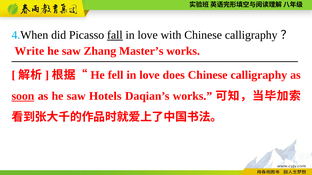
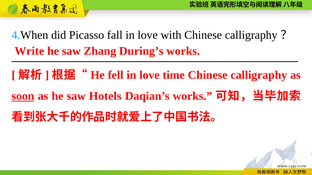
fall underline: present -> none (115, 35)
Master’s: Master’s -> During’s (141, 51)
does: does -> time (174, 75)
